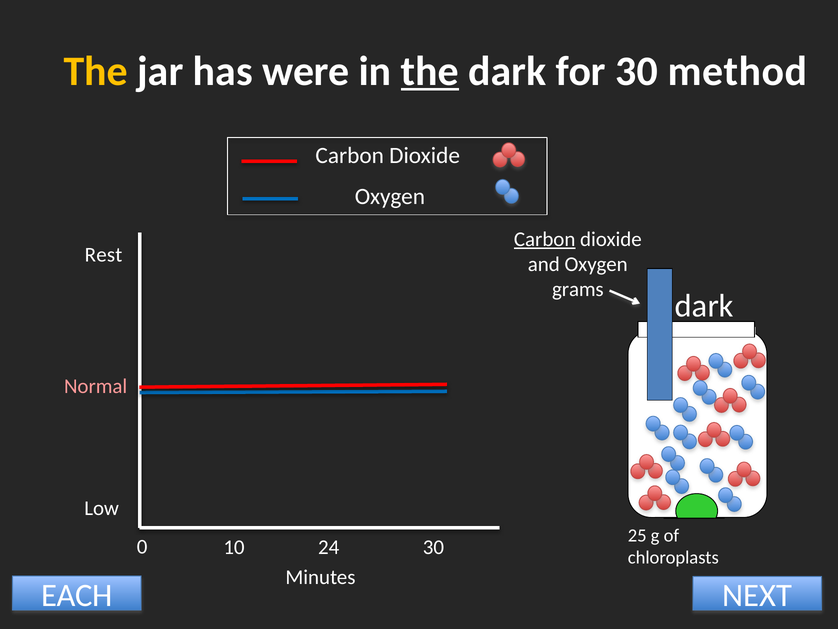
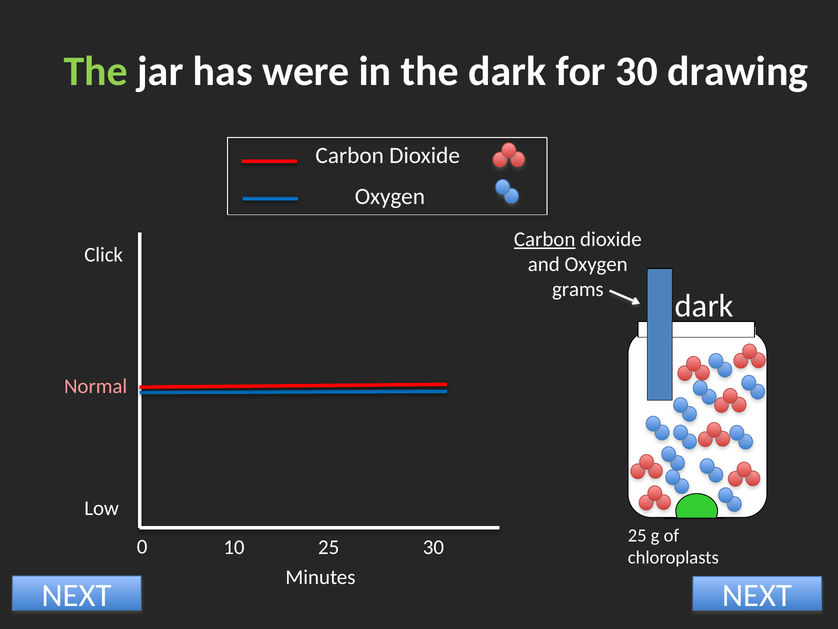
The colour: yellow -> light green (96, 71)
the underline: present -> none (430, 71)
method: method -> drawing (738, 71)
Rest: Rest -> Click (104, 255)
10 24: 24 -> 25 (329, 547)
EACH: EACH -> NEXT (77, 595)
